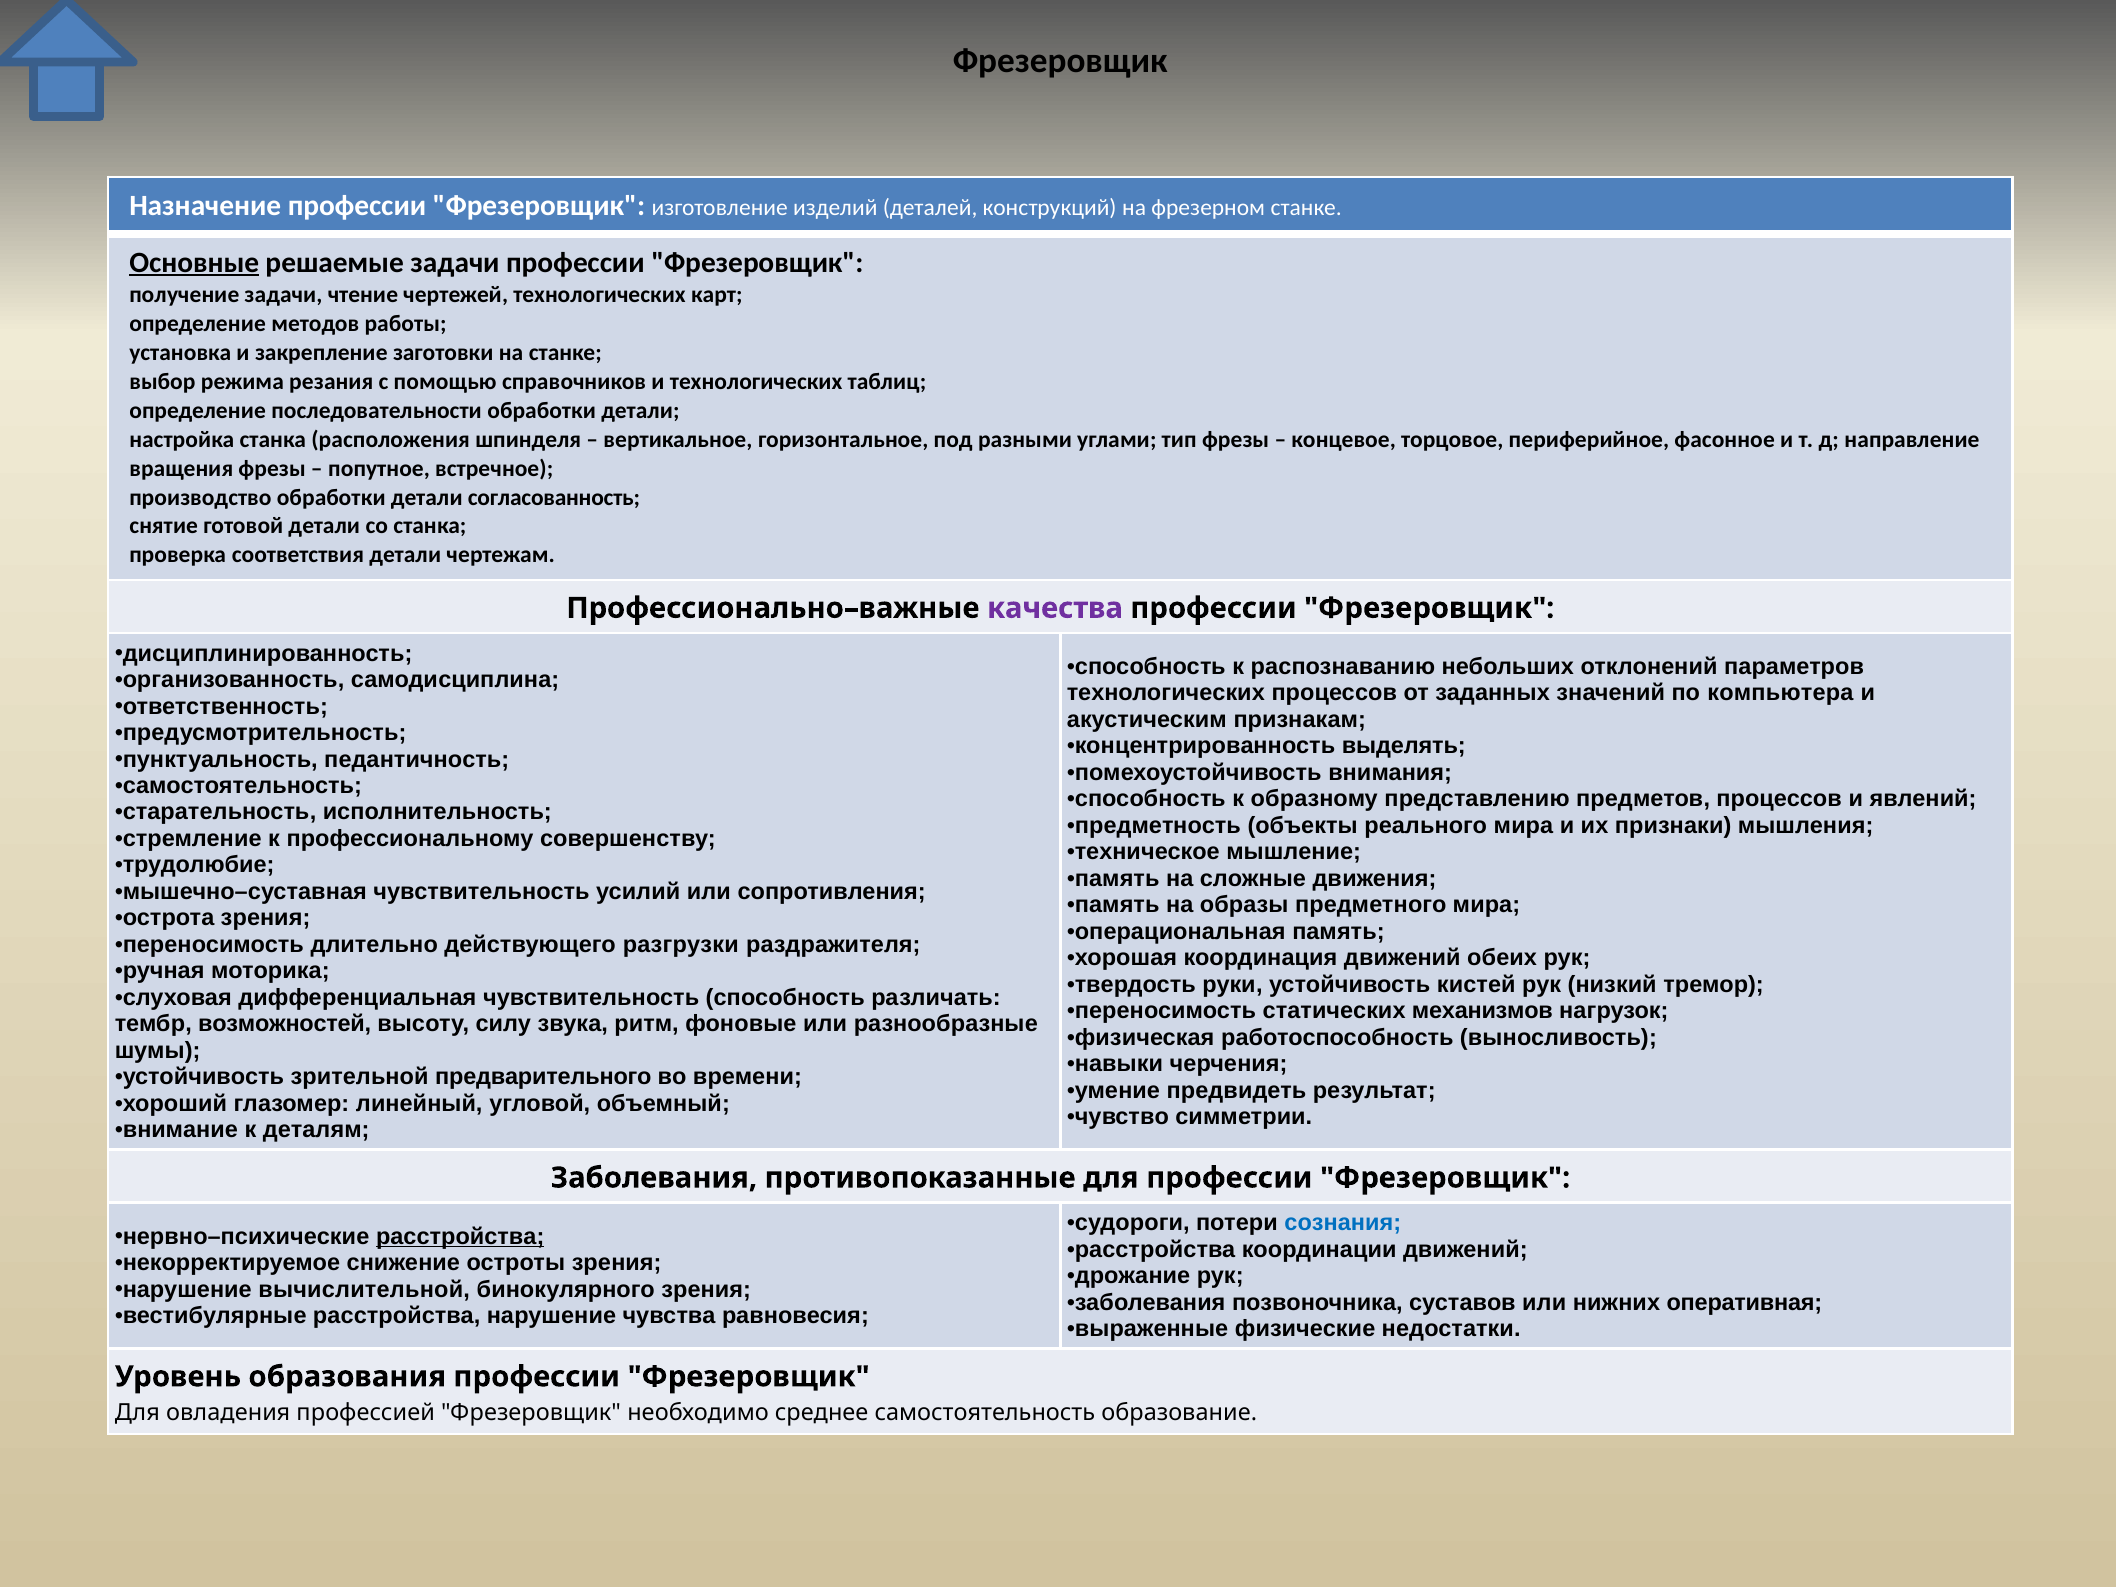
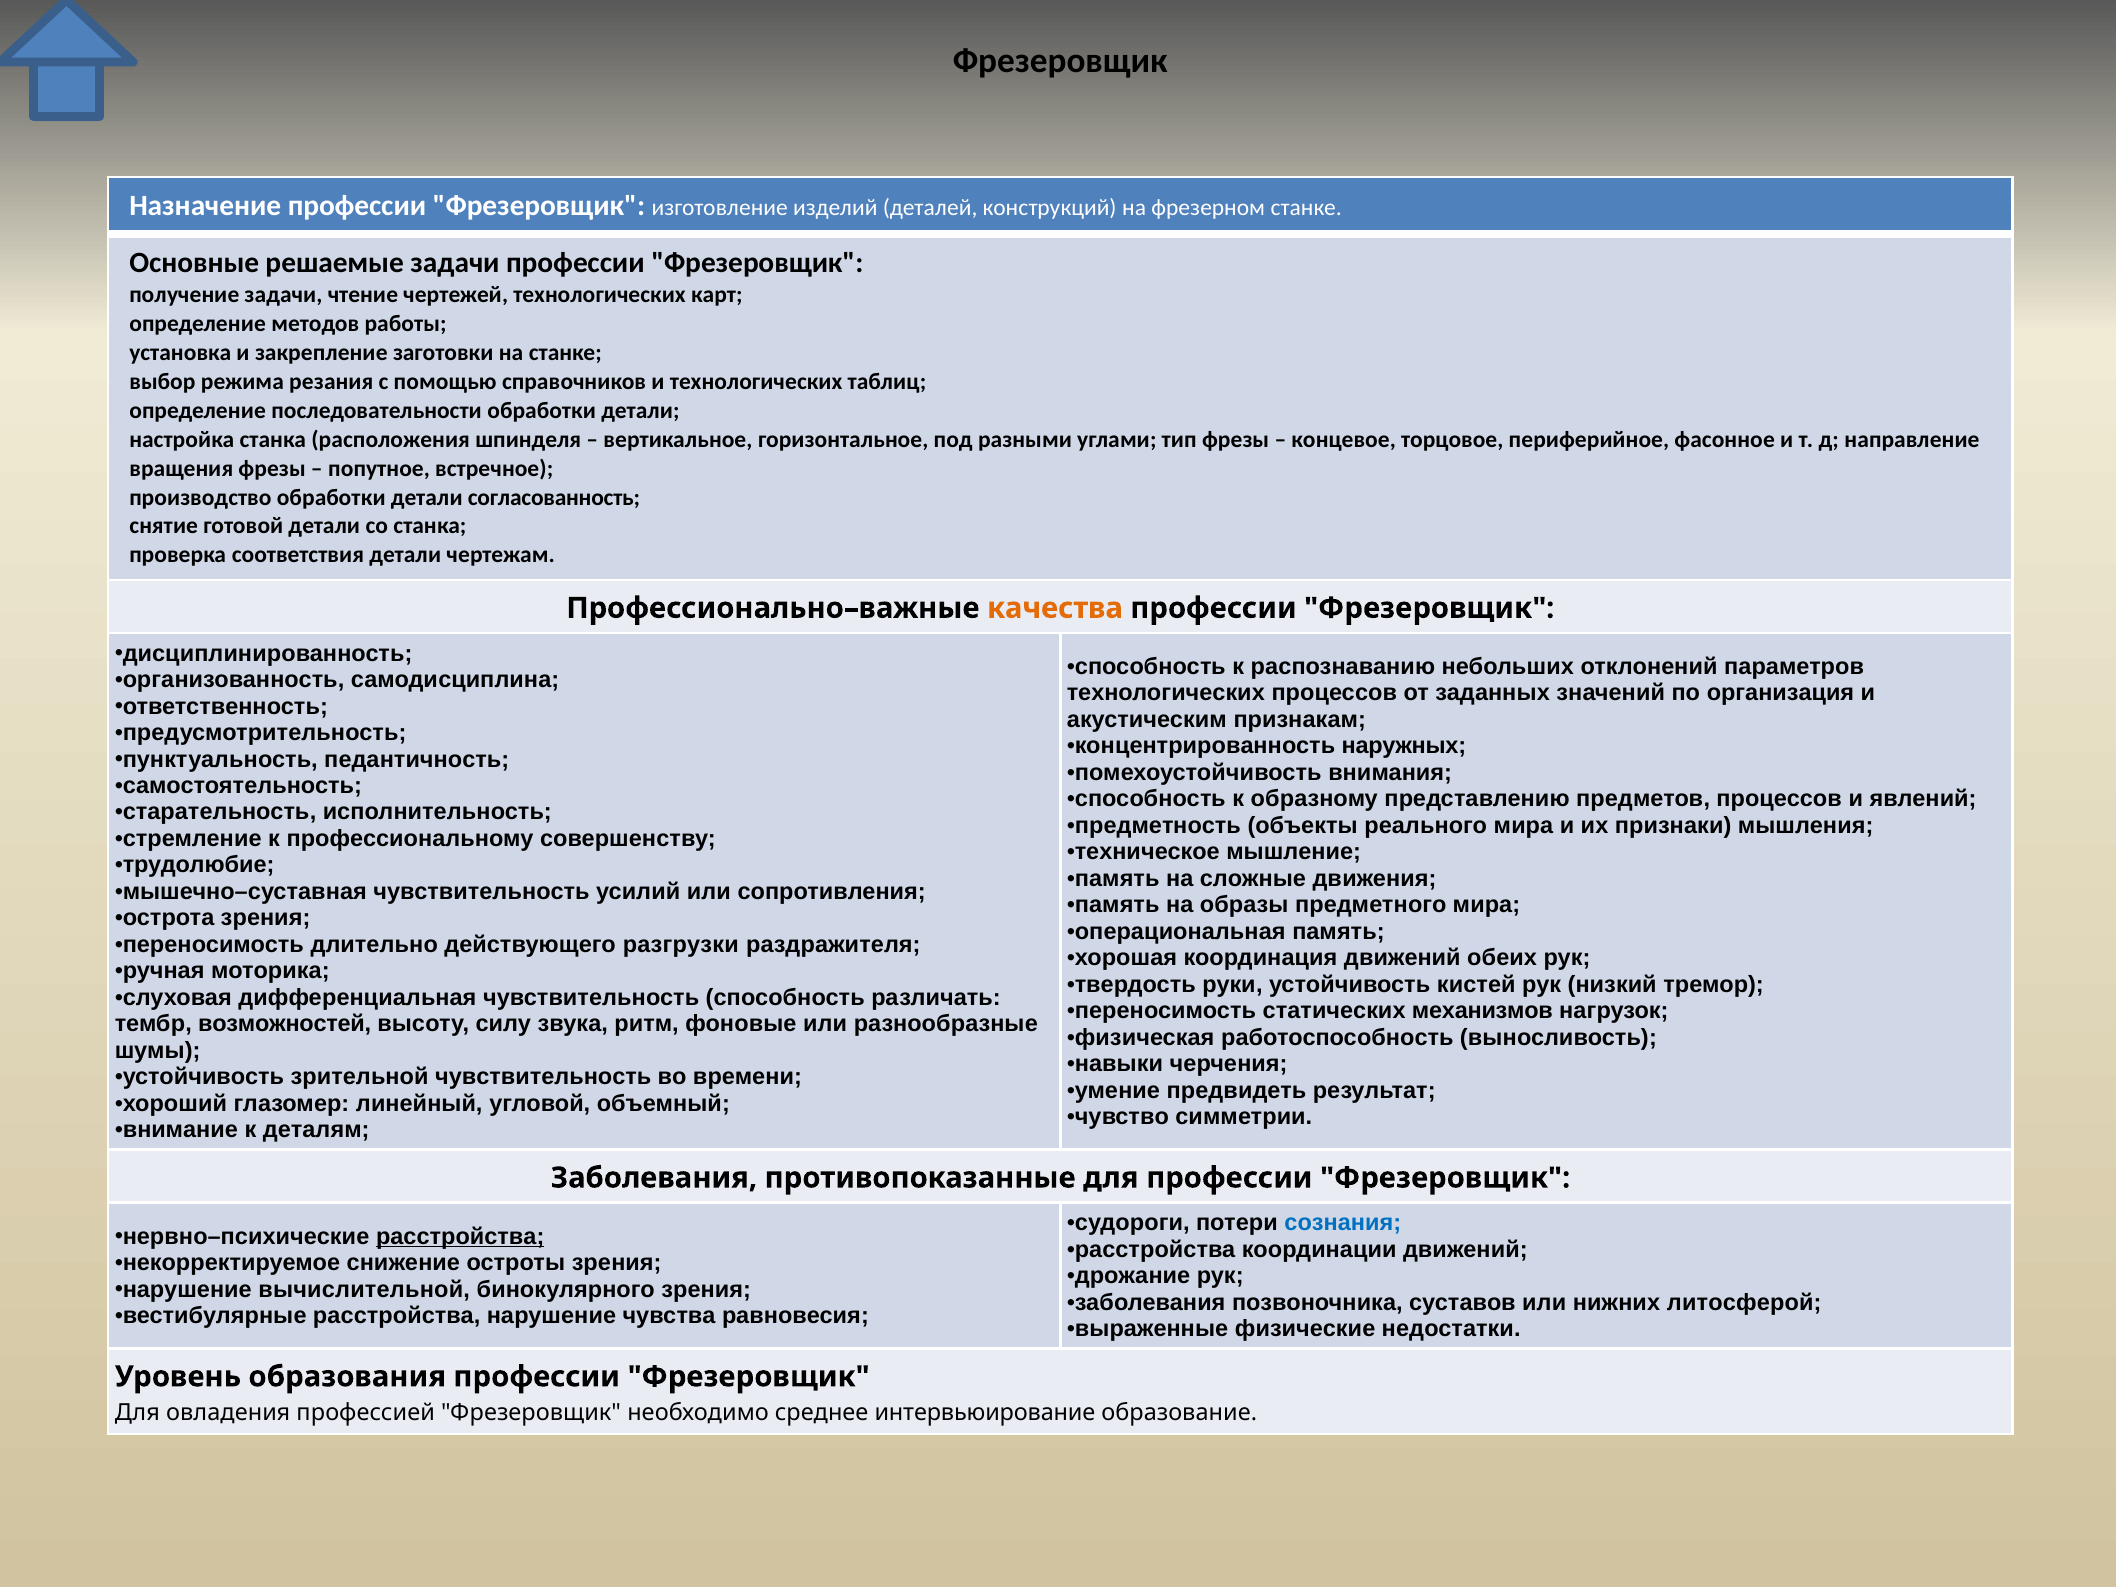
Основные underline: present -> none (194, 263)
качества colour: purple -> orange (1055, 608)
компьютера: компьютера -> организация (1780, 693)
выделять: выделять -> наружных (1404, 746)
зрительной предварительного: предварительного -> чувствительность (543, 1077)
оперативная: оперативная -> литосферой (1744, 1303)
среднее самостоятельность: самостоятельность -> интервьюирование (985, 1413)
